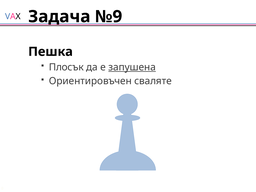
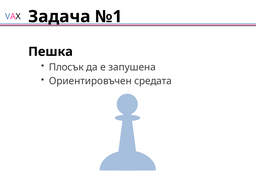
№9: №9 -> №1 (109, 17)
запушена underline: present -> none (132, 67)
сваляте: сваляте -> средата (153, 81)
